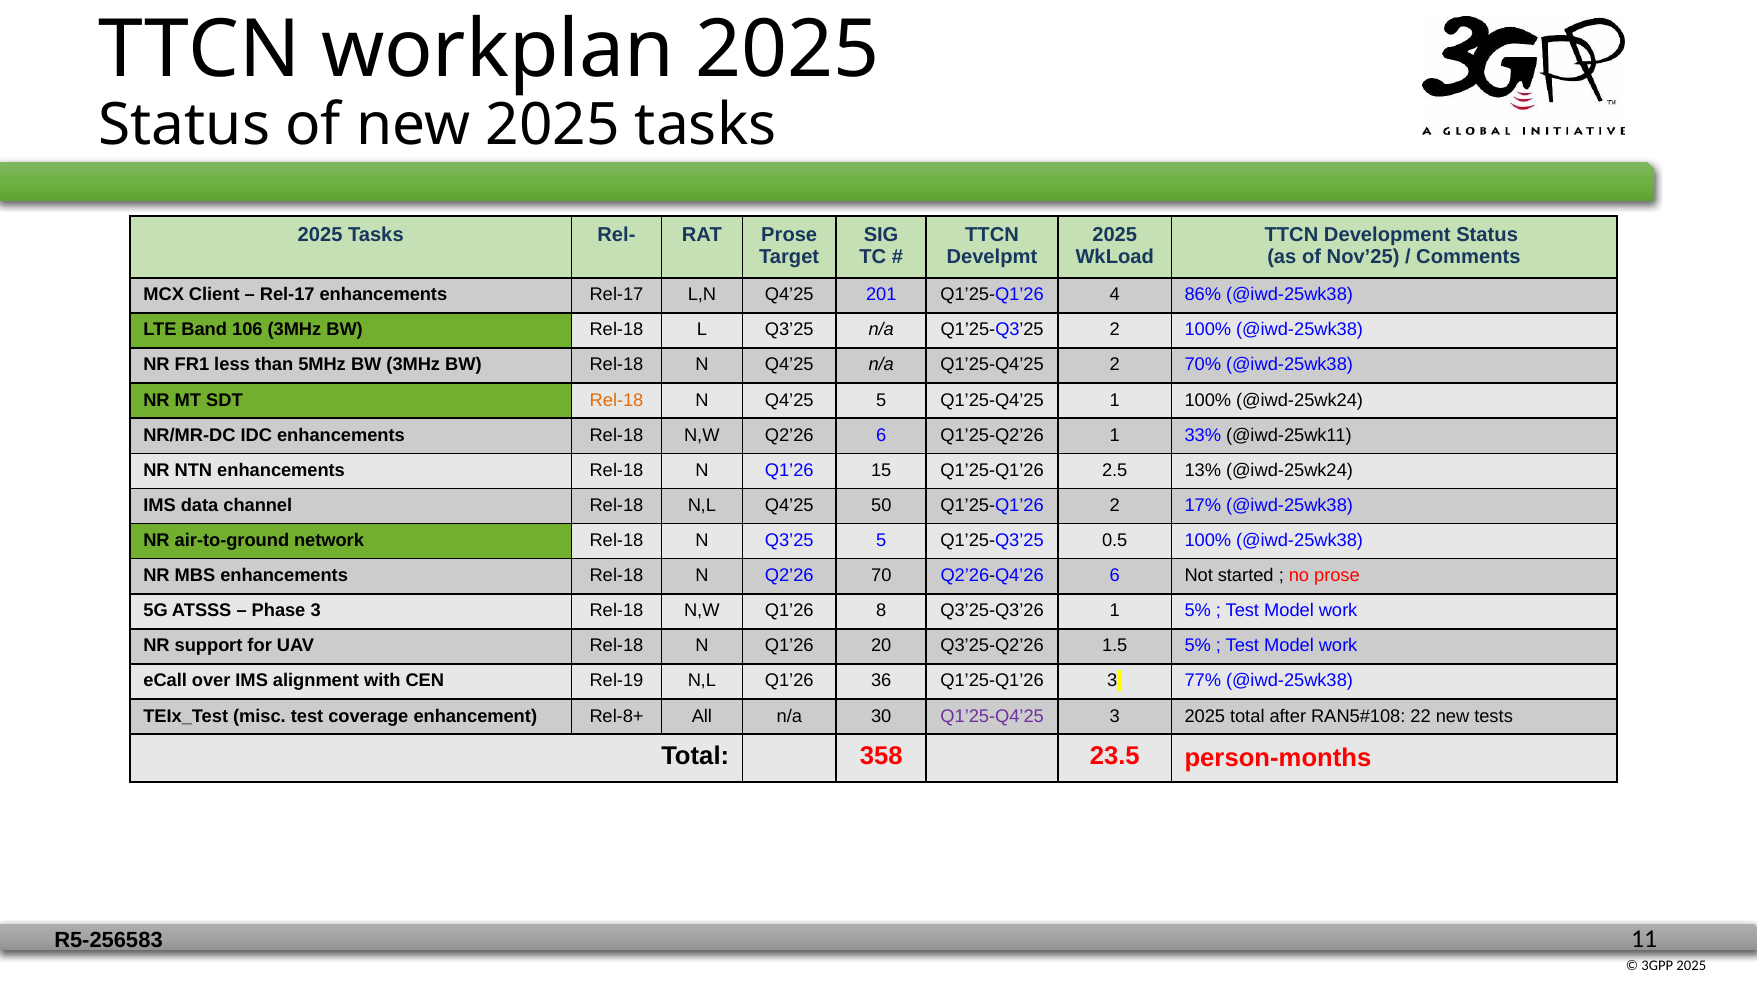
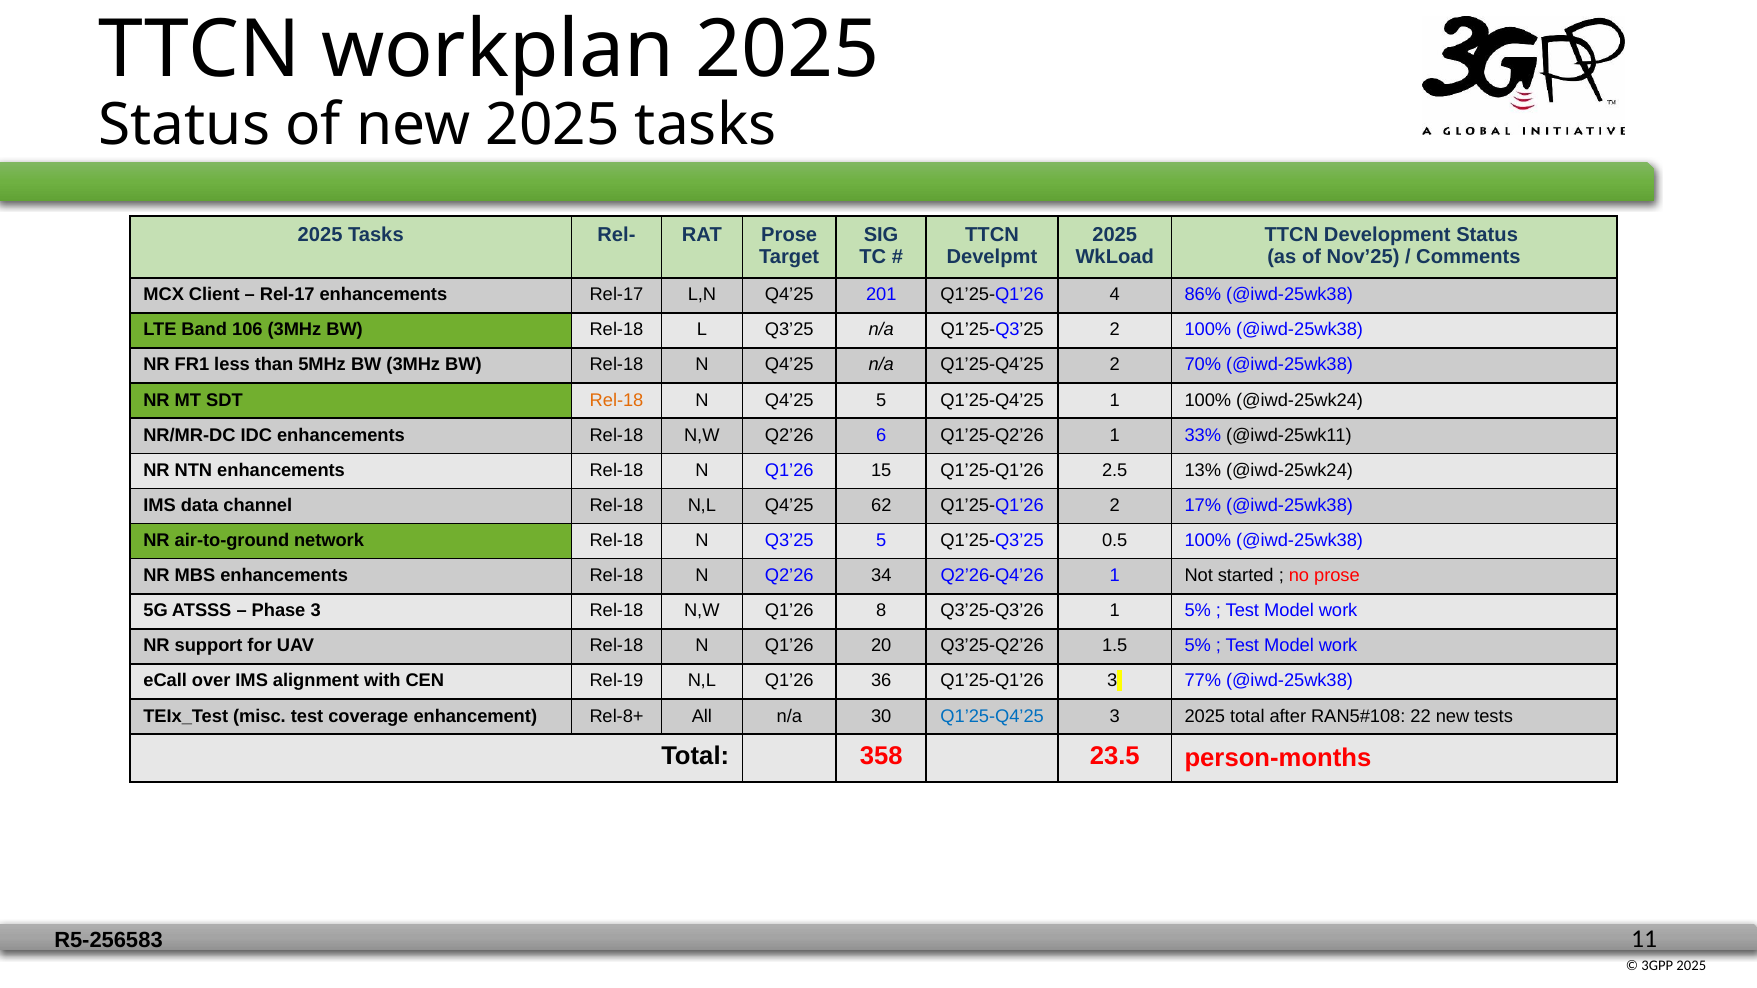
50: 50 -> 62 (881, 506)
70: 70 -> 34 (881, 576)
Q2’26-Q4’26 6: 6 -> 1 (1115, 576)
Q1’25-Q4’25 colour: purple -> blue (992, 716)
